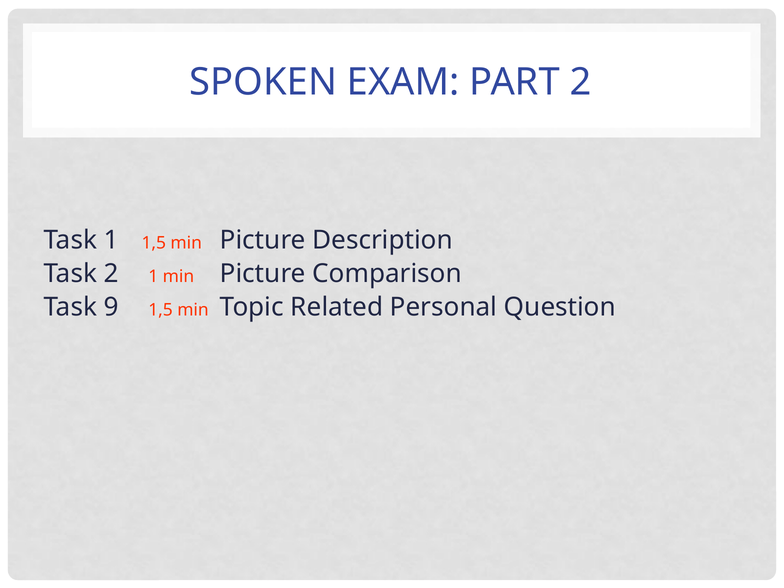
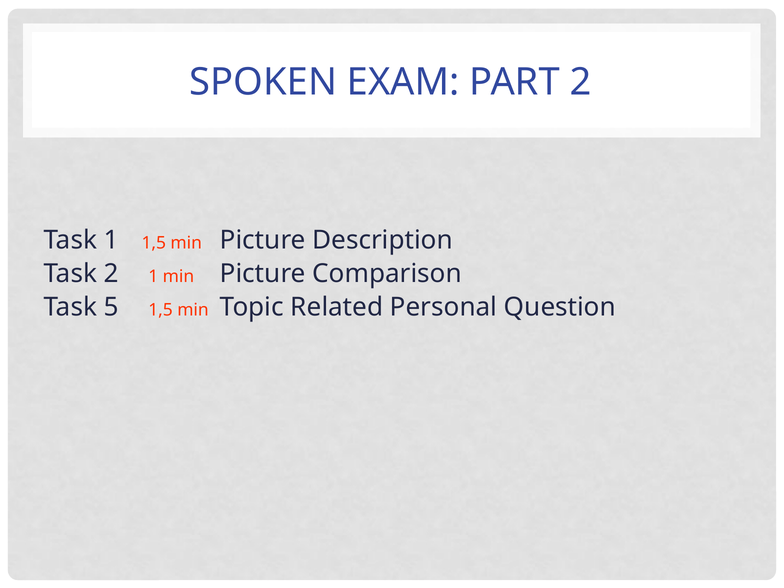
9: 9 -> 5 (111, 307)
